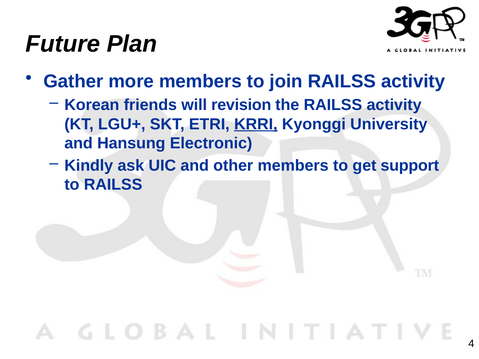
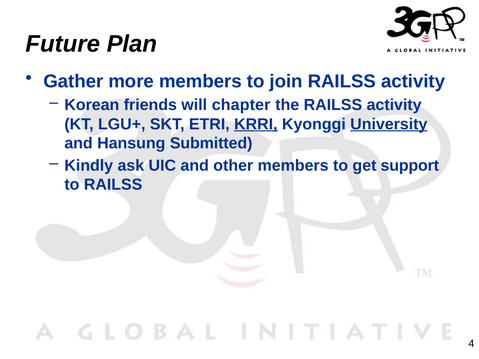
revision: revision -> chapter (241, 105)
University underline: none -> present (389, 124)
Electronic: Electronic -> Submitted (211, 143)
